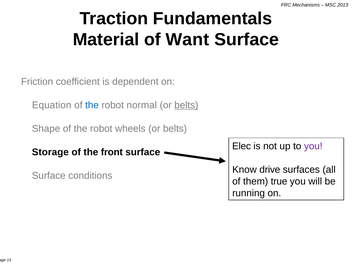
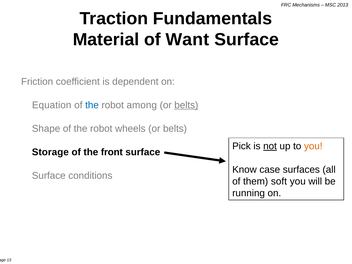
normal: normal -> among (142, 105)
Elec: Elec -> Pick (241, 146)
not underline: none -> present (270, 146)
you colour: purple -> orange (313, 146)
drive: drive -> case (270, 170)
true: true -> soft (279, 181)
